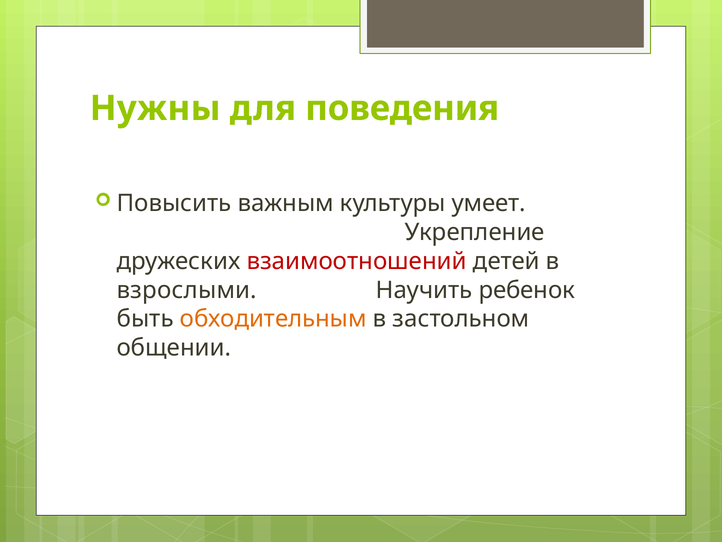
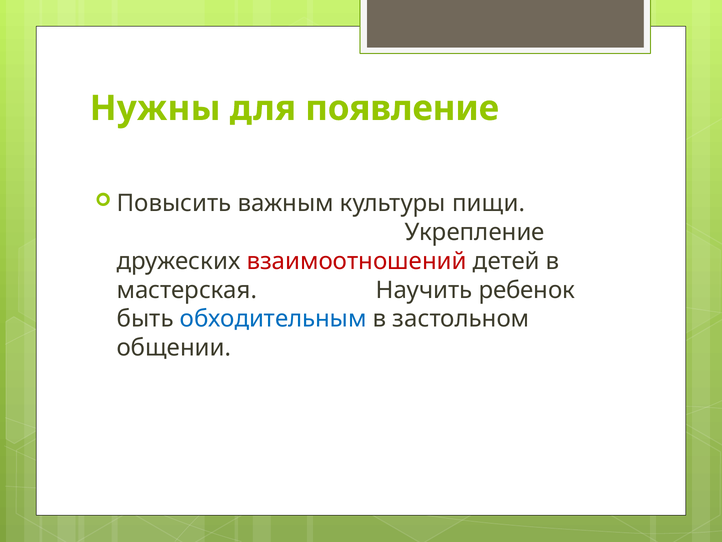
поведения: поведения -> появление (402, 108)
умеет: умеет -> пищи (489, 203)
взрослыми: взрослыми -> мастерская (187, 290)
обходительным colour: orange -> blue (273, 319)
